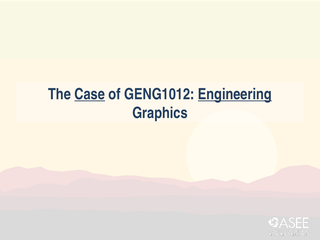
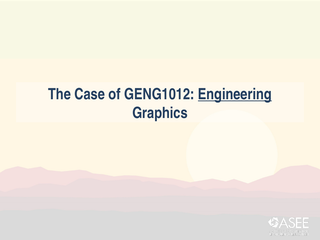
Case underline: present -> none (90, 94)
